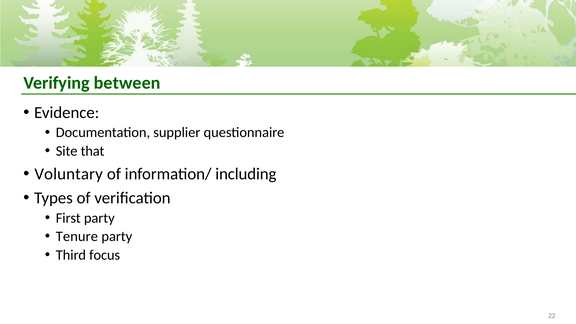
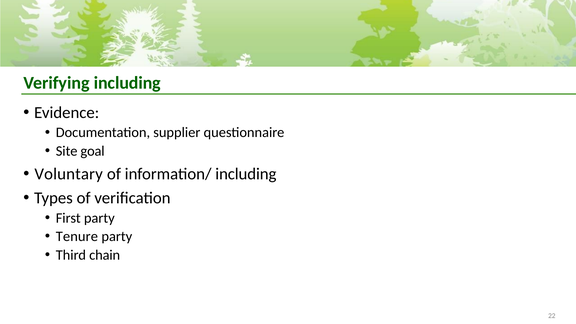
Verifying between: between -> including (127, 83)
that: that -> goal (93, 151)
focus: focus -> chain (105, 255)
